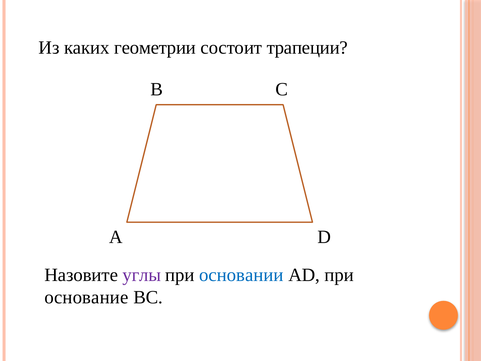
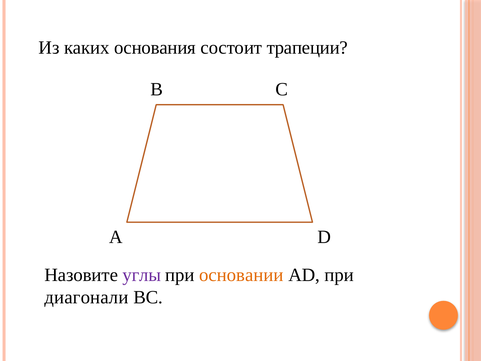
геометрии: геометрии -> основания (155, 48)
основании colour: blue -> orange (241, 275)
основание: основание -> диагонали (86, 297)
